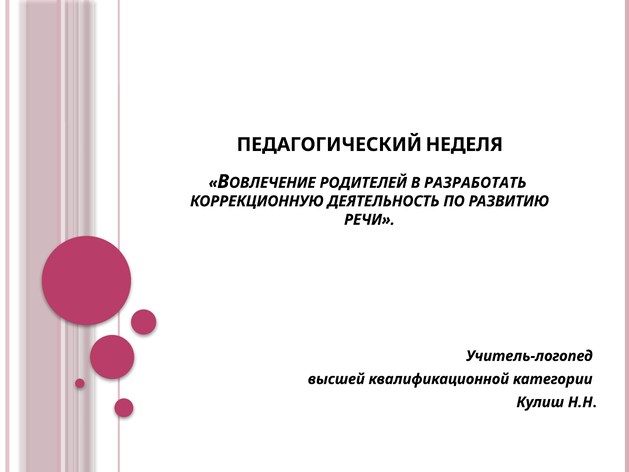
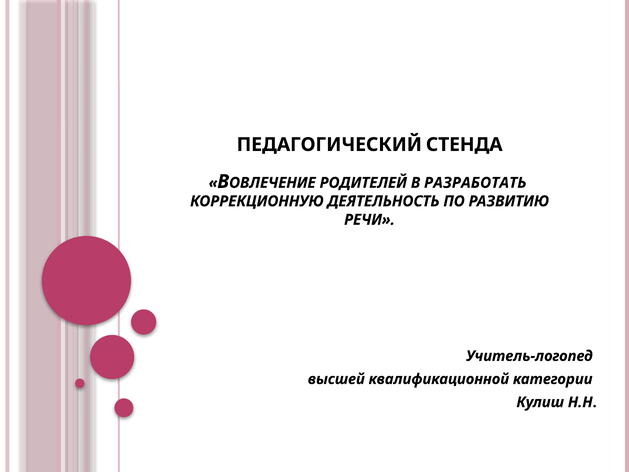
НЕДЕЛЯ: НЕДЕЛЯ -> СТЕНДА (464, 145)
